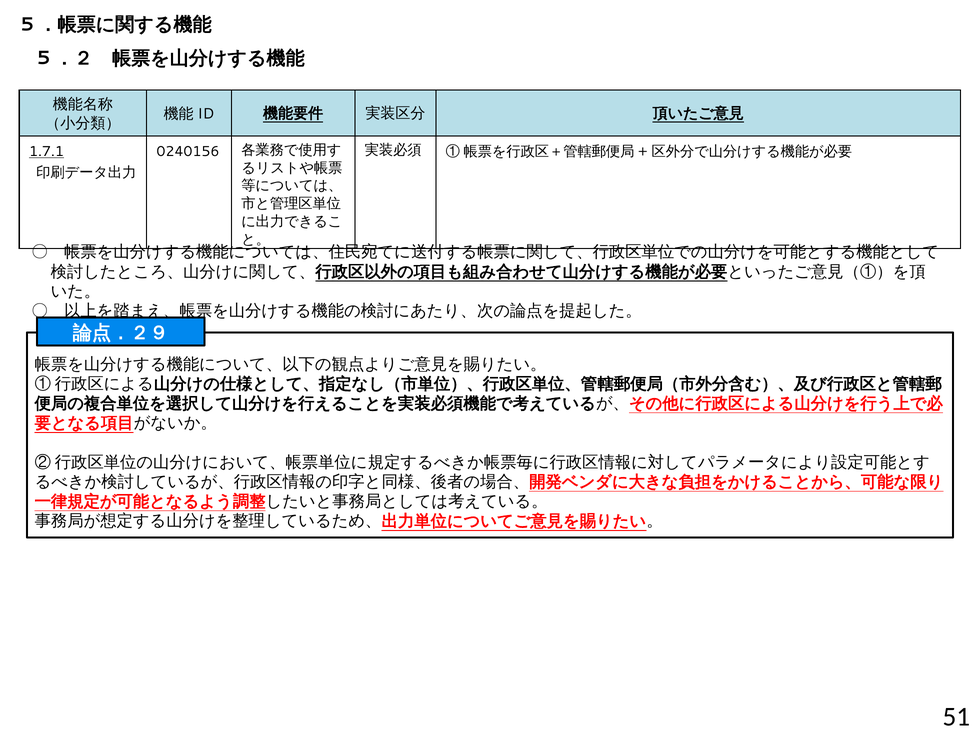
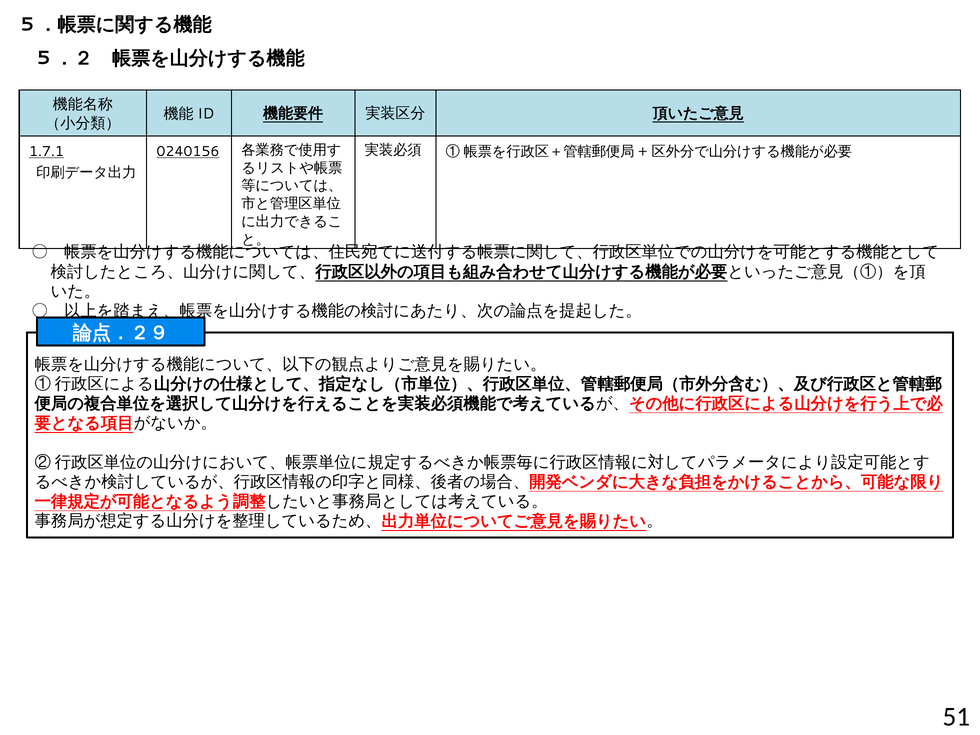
0240156 underline: none -> present (188, 152)
